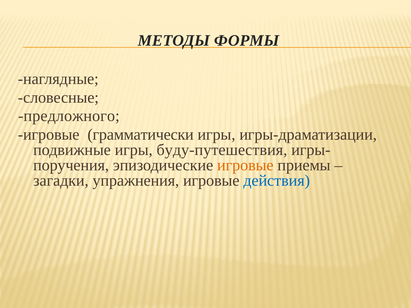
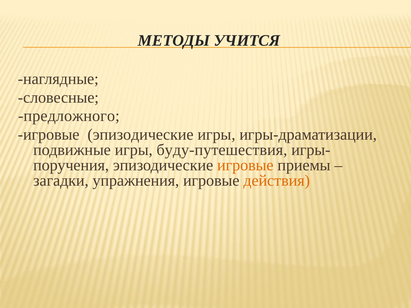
ФОРМЫ: ФОРМЫ -> УЧИТСЯ (247, 40)
игровые грамматически: грамматически -> эпизодические (140, 135)
действия colour: blue -> orange (277, 181)
